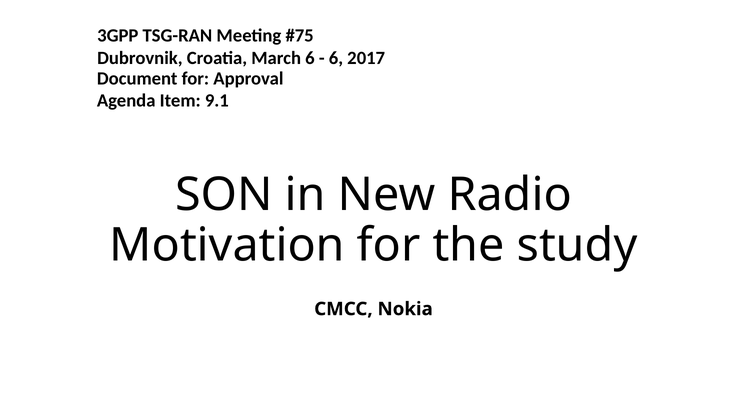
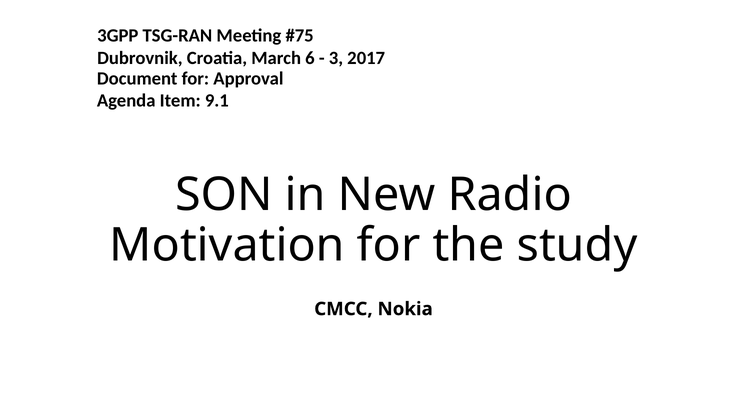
6: 6 -> 3 (336, 58)
